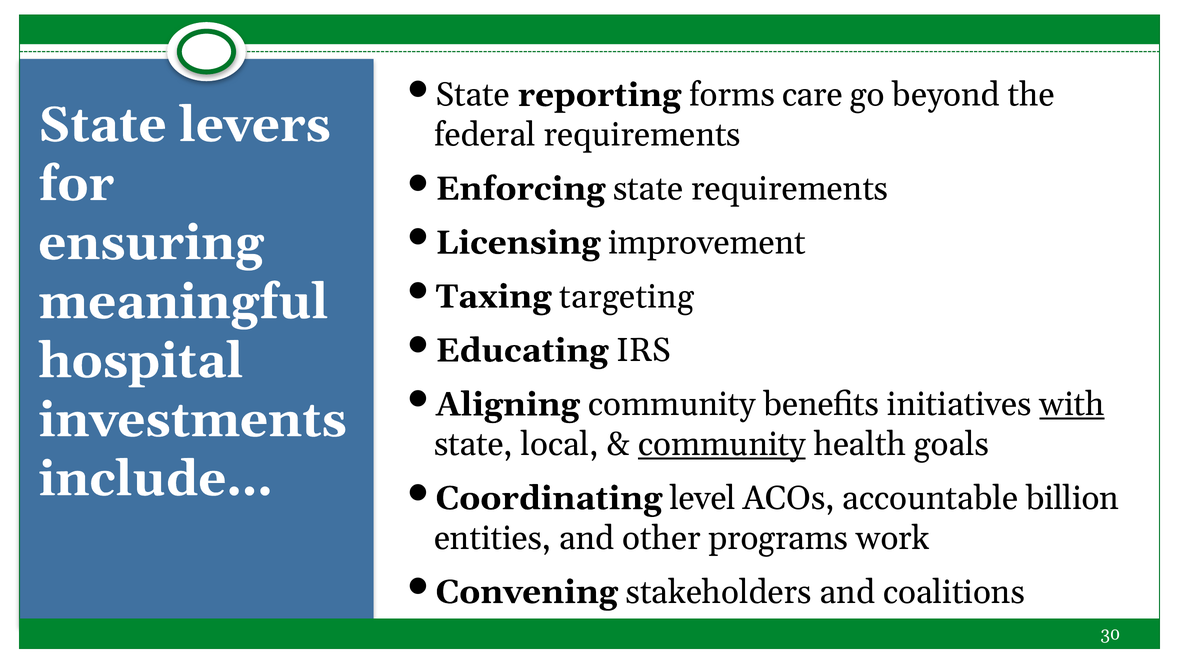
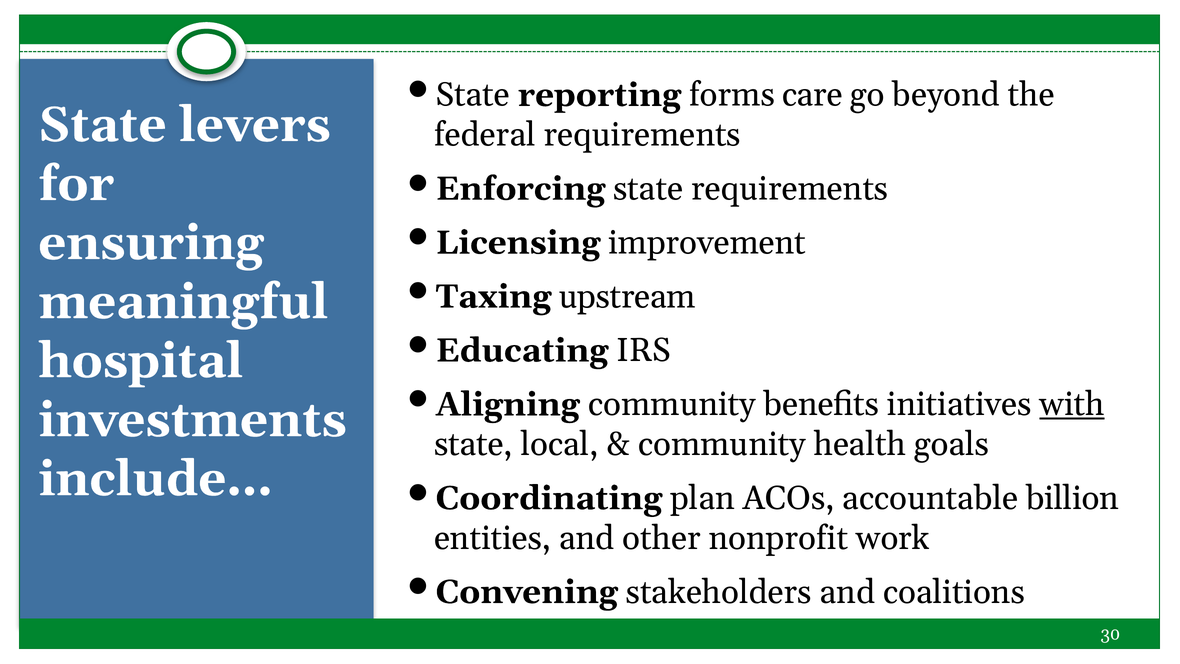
targeting: targeting -> upstream (627, 296)
community underline: present -> none (722, 444)
level: level -> plan (702, 498)
programs: programs -> nonprofit (778, 538)
